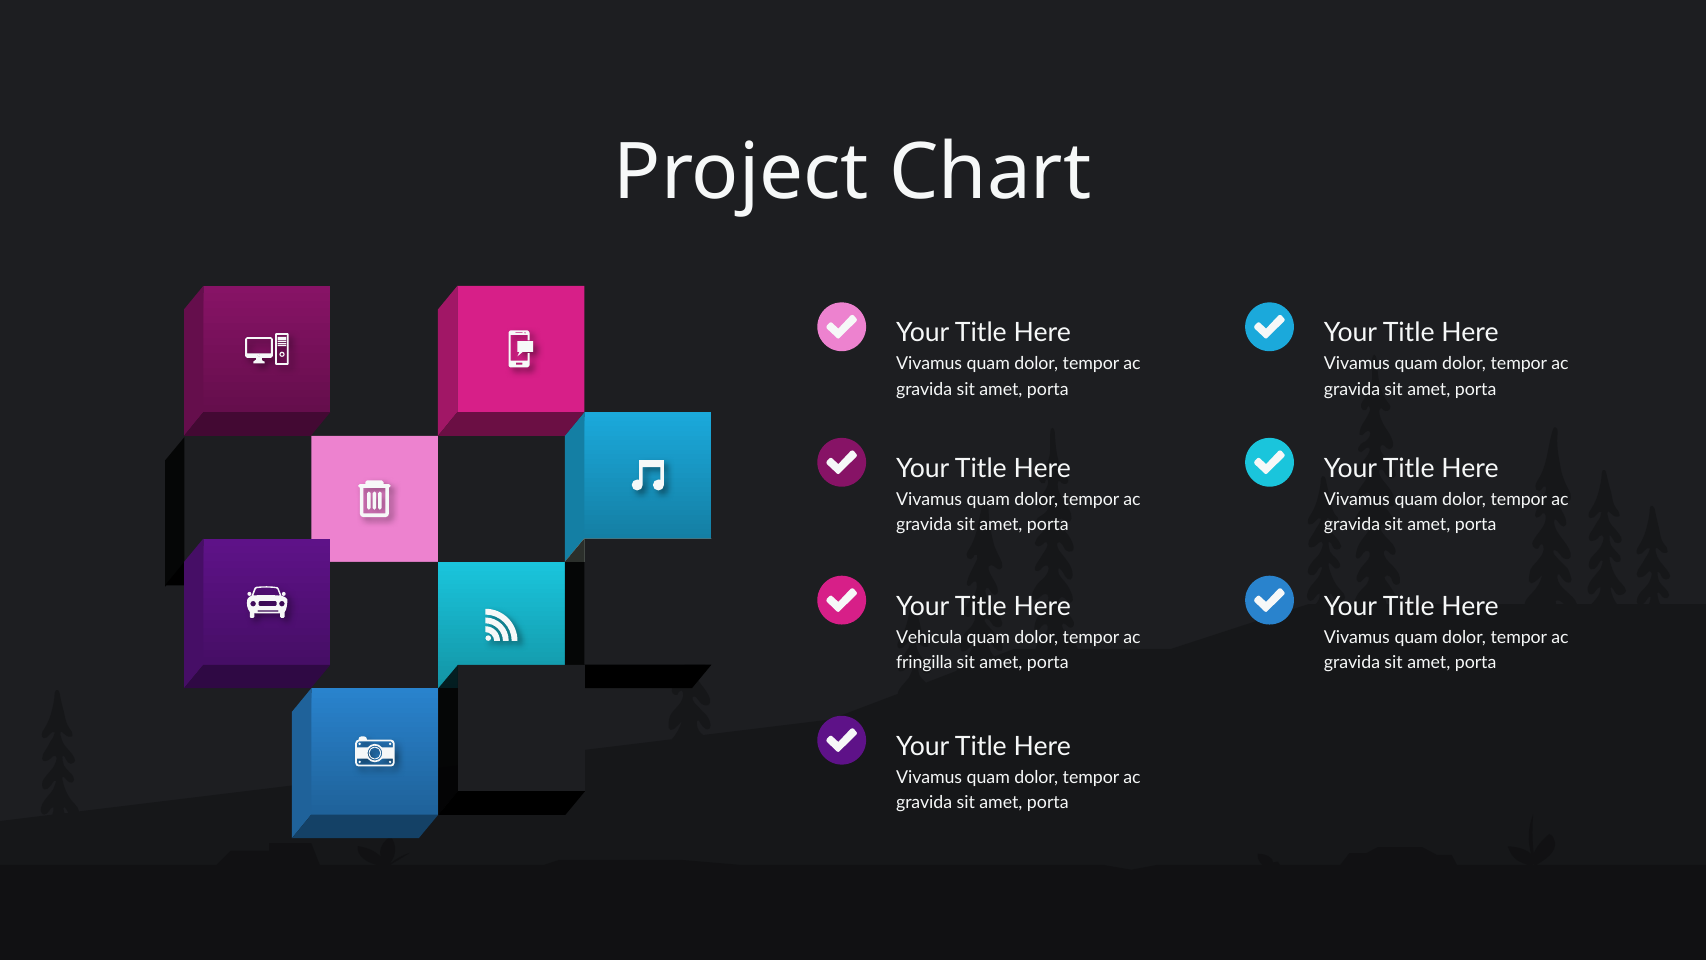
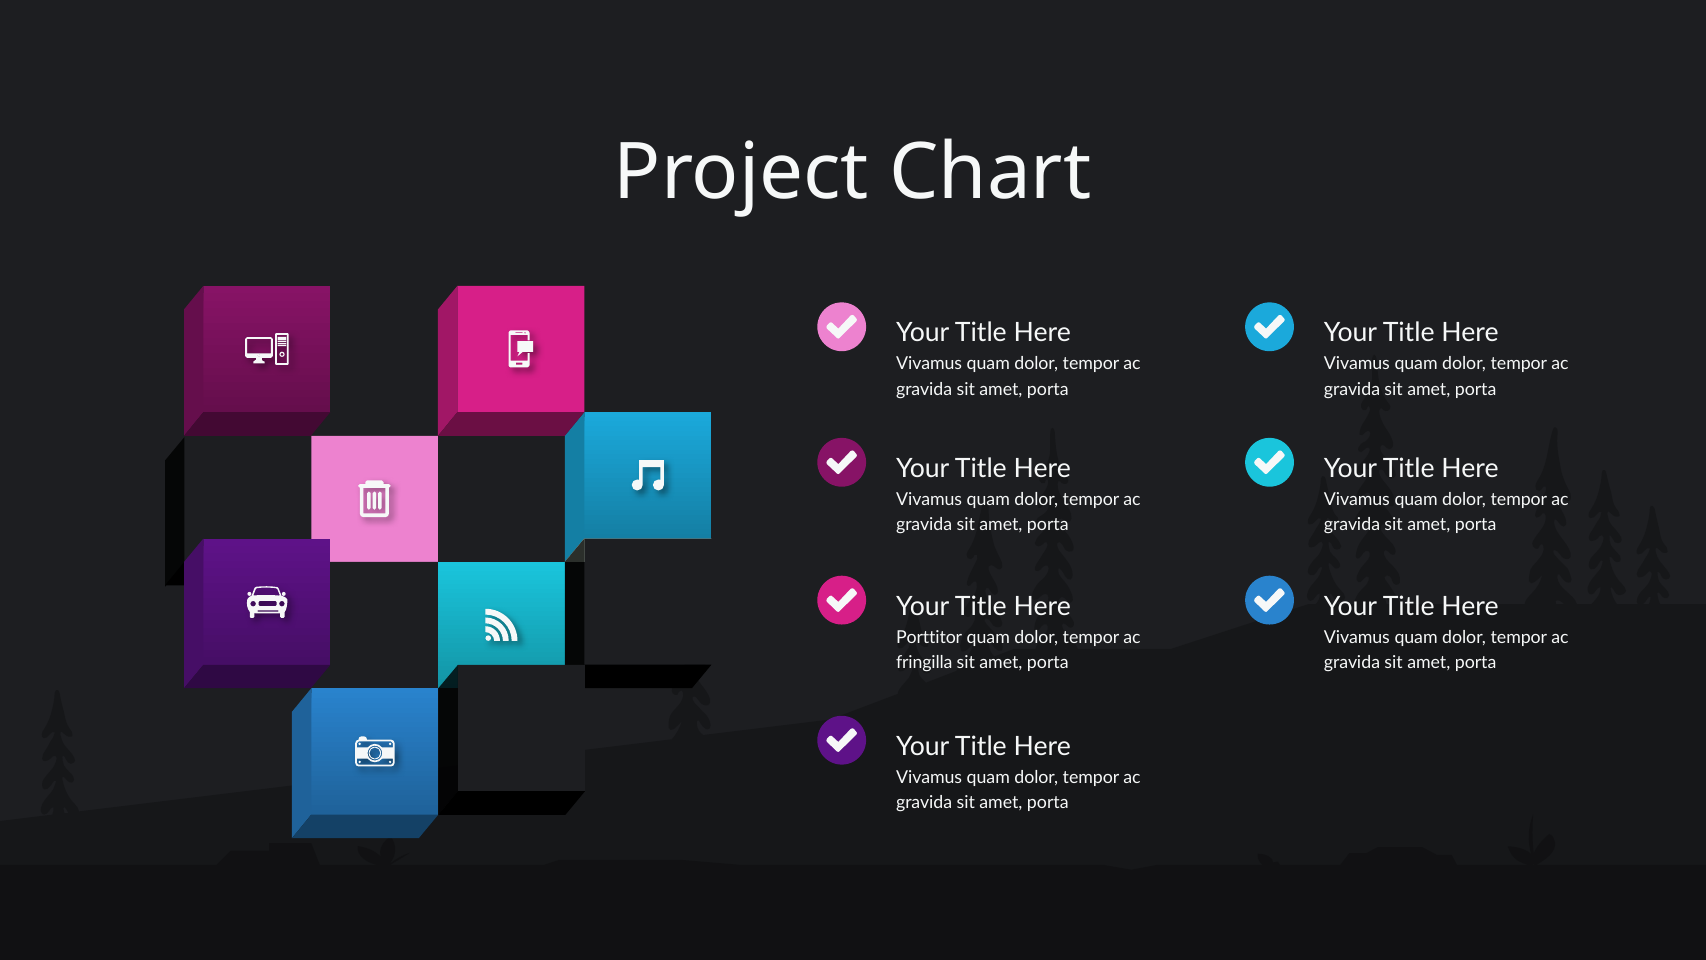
Vehicula: Vehicula -> Porttitor (929, 637)
